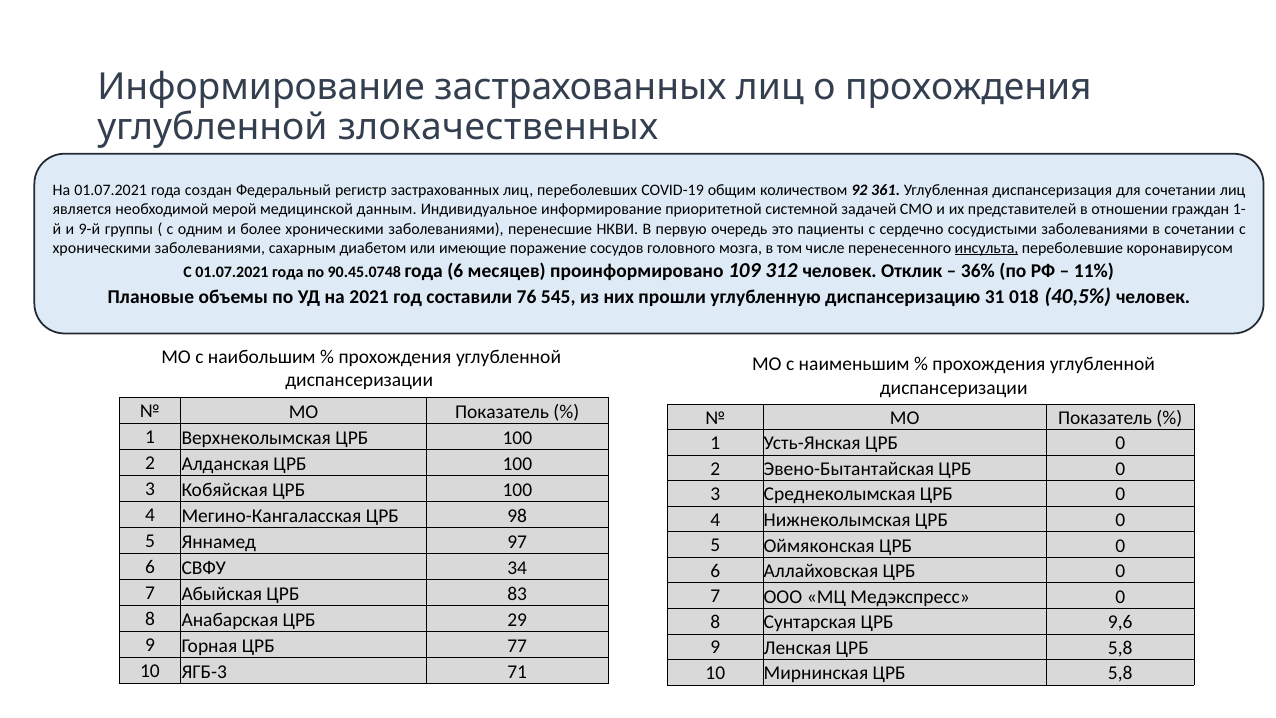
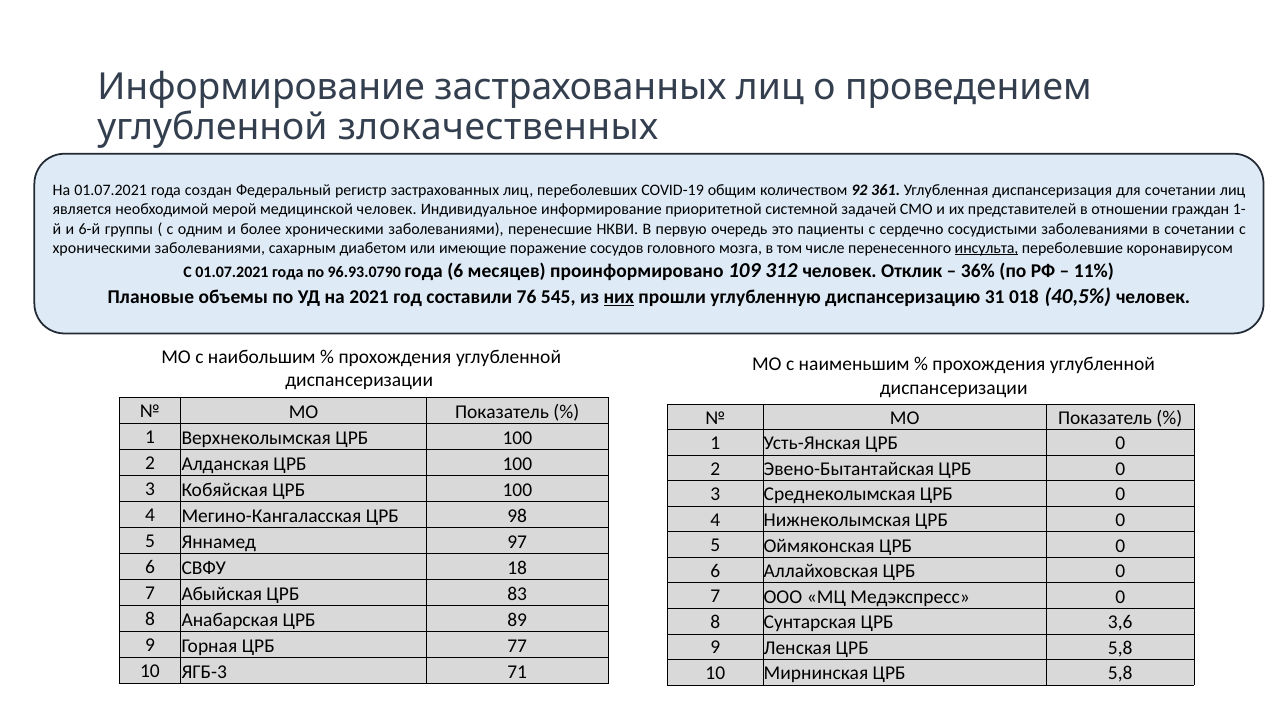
о прохождения: прохождения -> проведением (968, 87)
медицинской данным: данным -> человек (387, 209)
9-й: 9-й -> 6-й (89, 229)
90.45.0748: 90.45.0748 -> 96.93.0790 (364, 272)
них underline: none -> present (619, 297)
34: 34 -> 18 (517, 568)
29: 29 -> 89 (517, 620)
9,6: 9,6 -> 3,6 (1120, 622)
